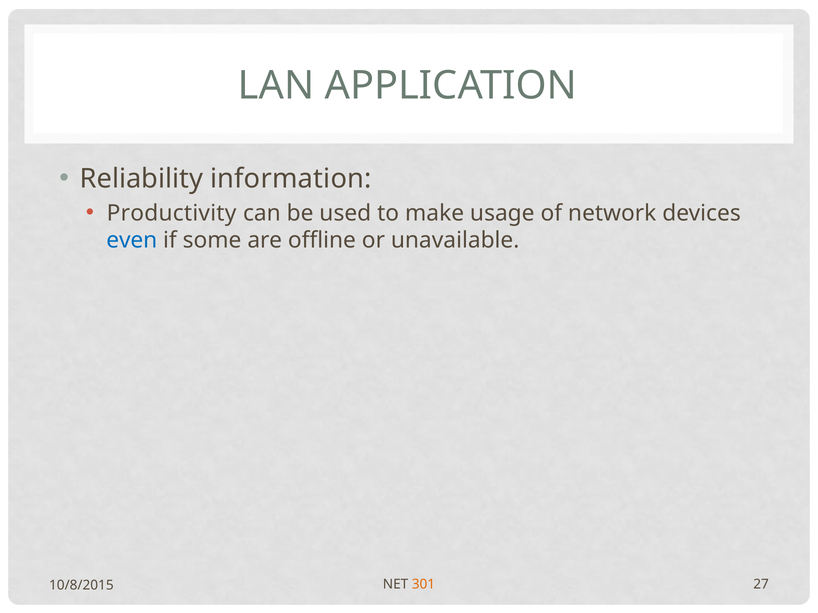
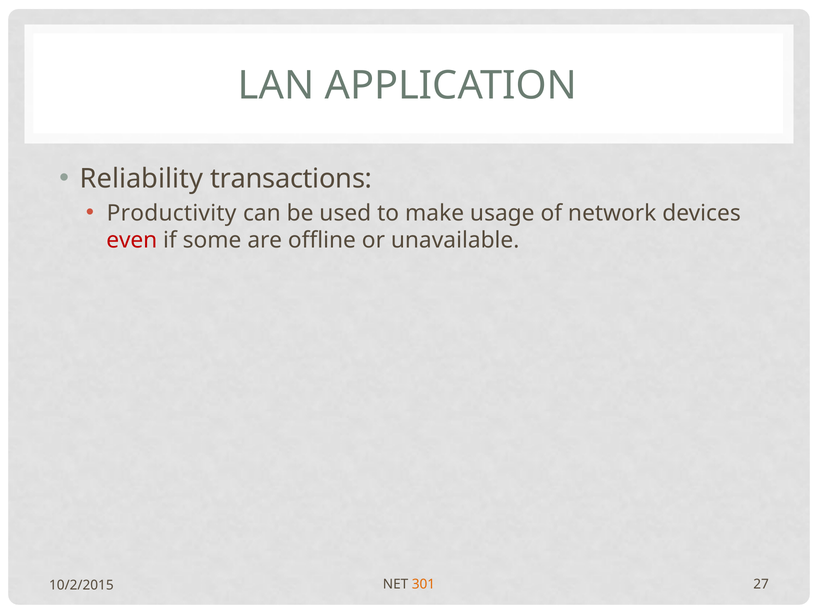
information: information -> transactions (291, 179)
even colour: blue -> red (132, 241)
10/8/2015: 10/8/2015 -> 10/2/2015 (81, 586)
